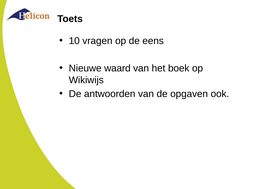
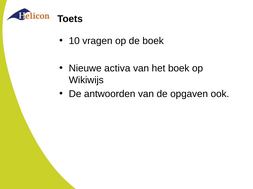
de eens: eens -> boek (153, 41)
waard: waard -> activa (117, 69)
